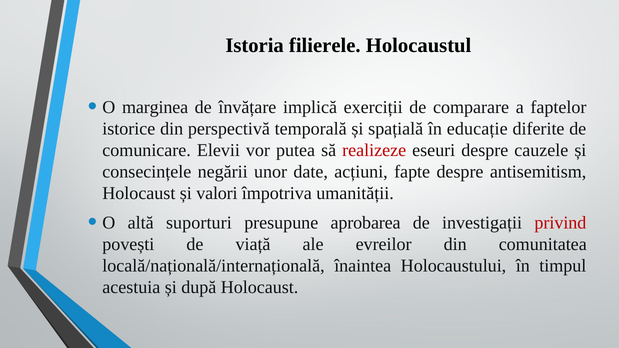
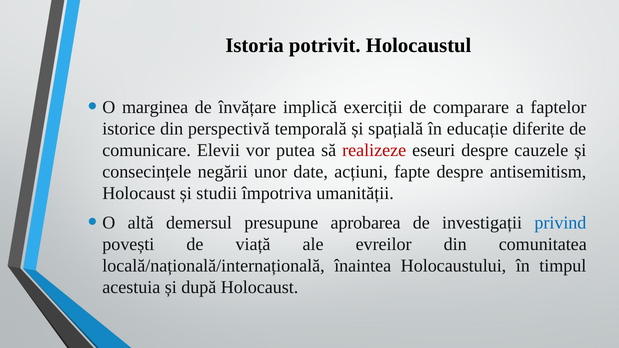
filierele: filierele -> potrivit (325, 46)
valori: valori -> studii (217, 194)
suporturi: suporturi -> demersul (199, 223)
privind colour: red -> blue (560, 223)
